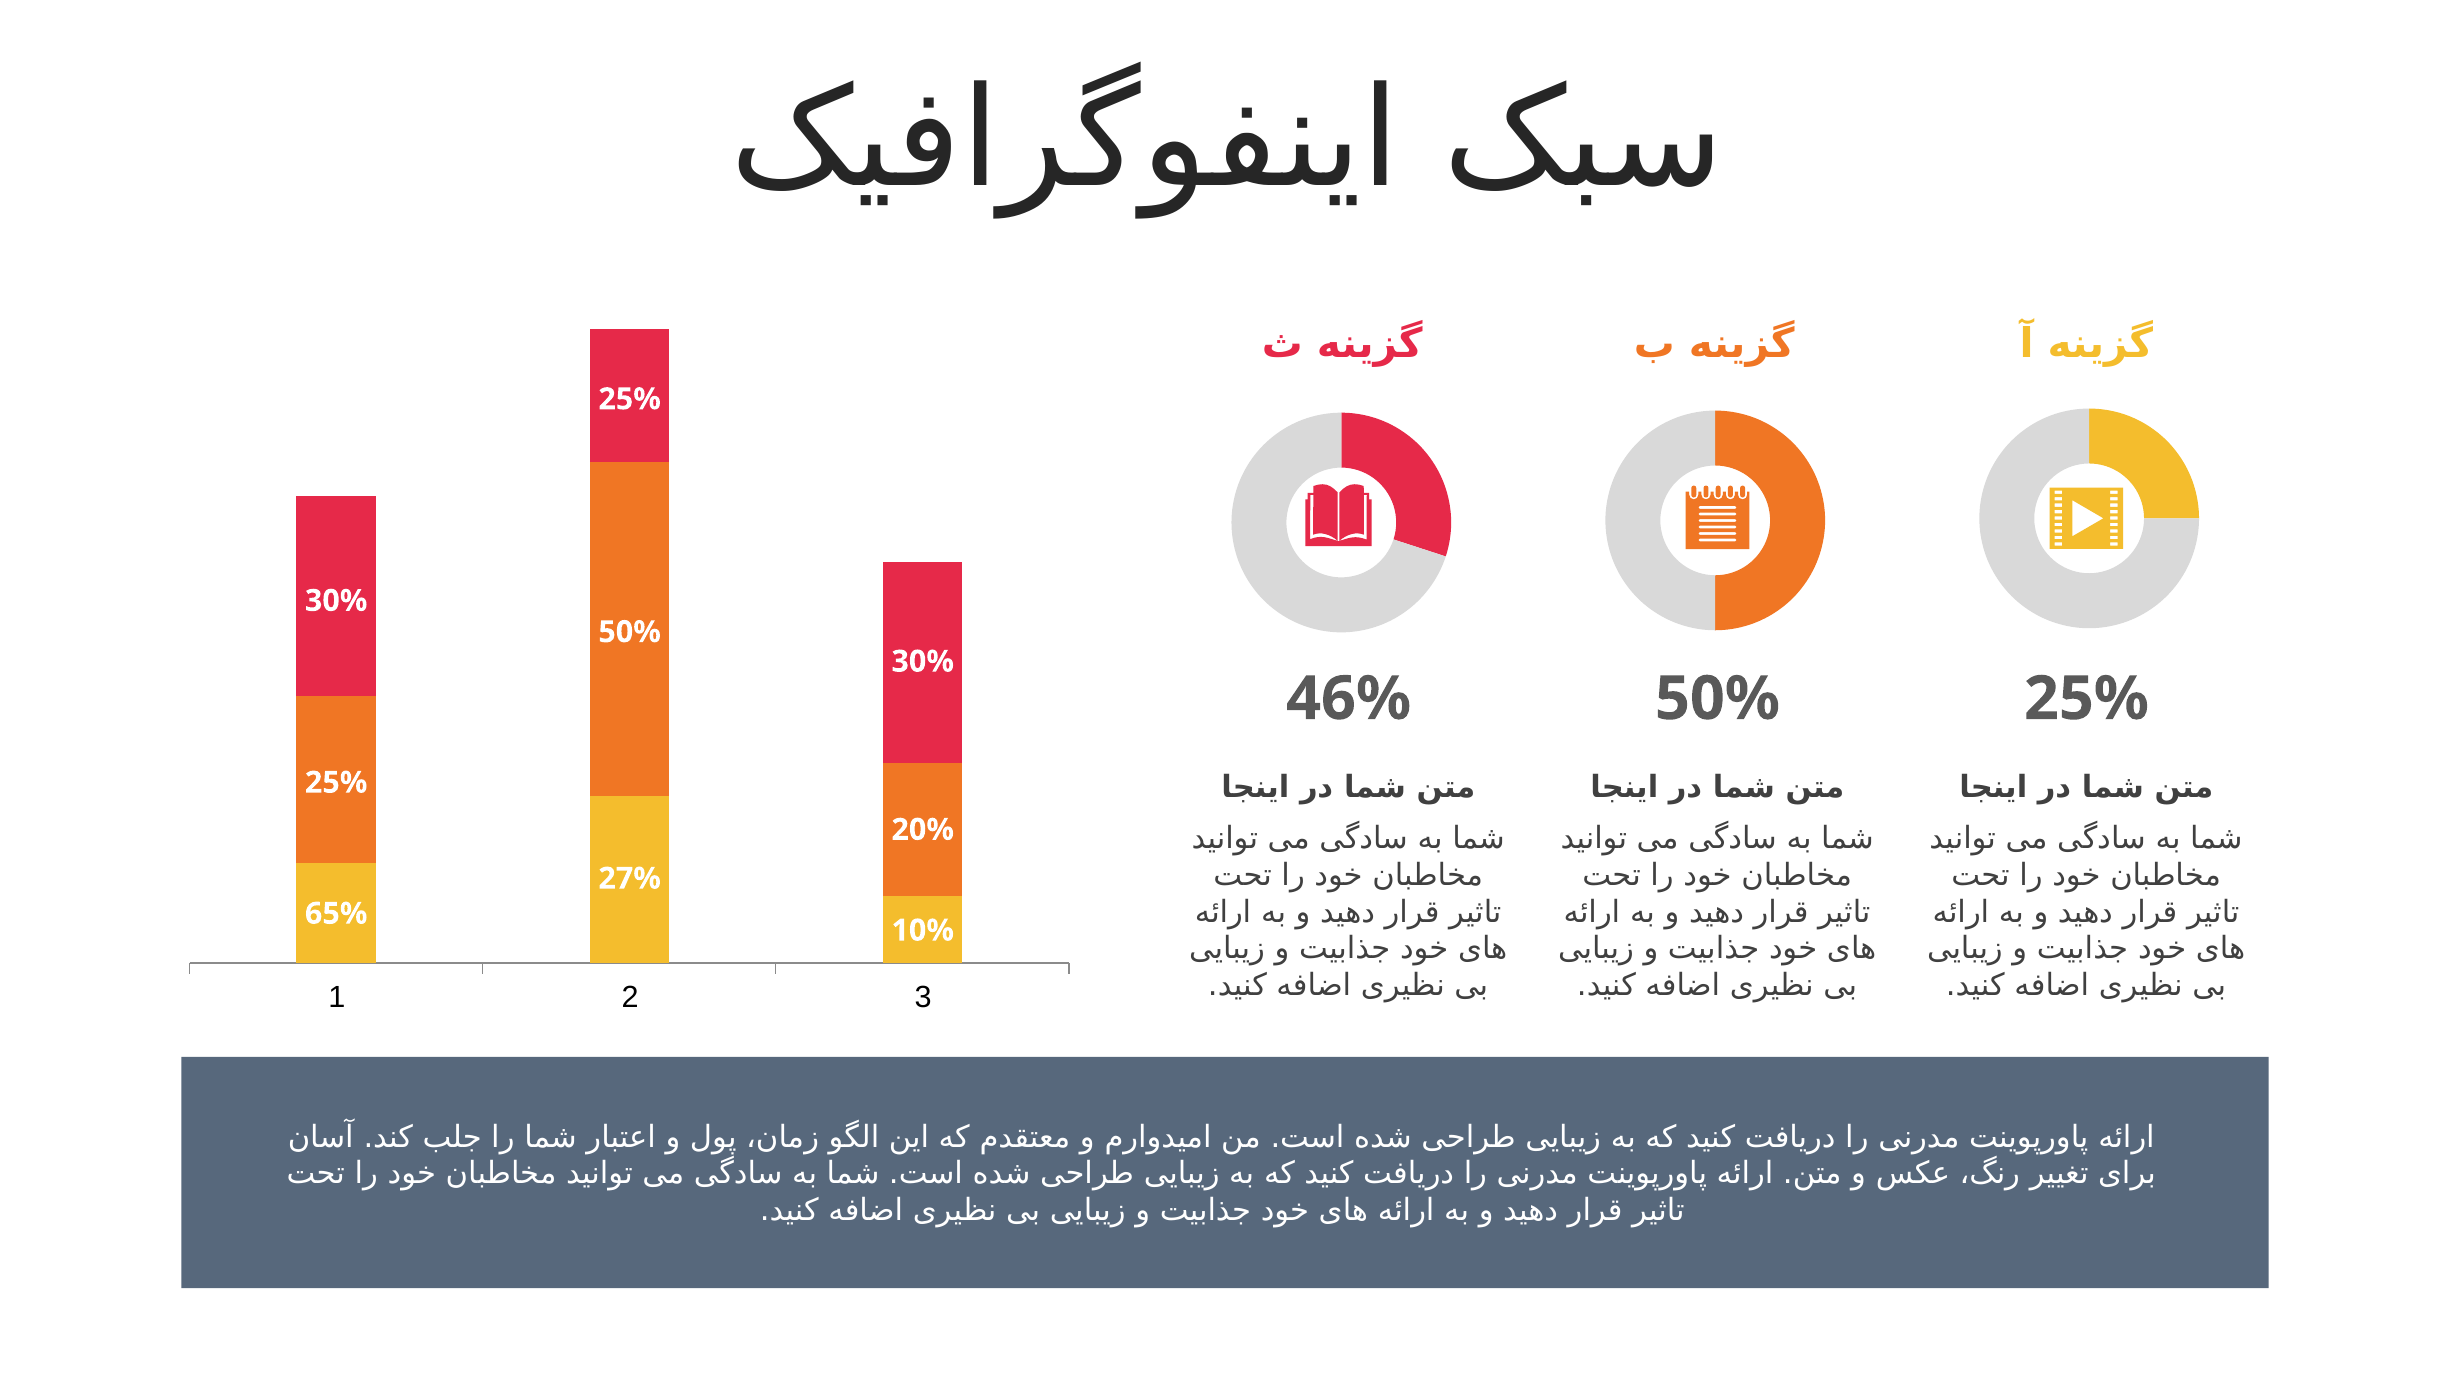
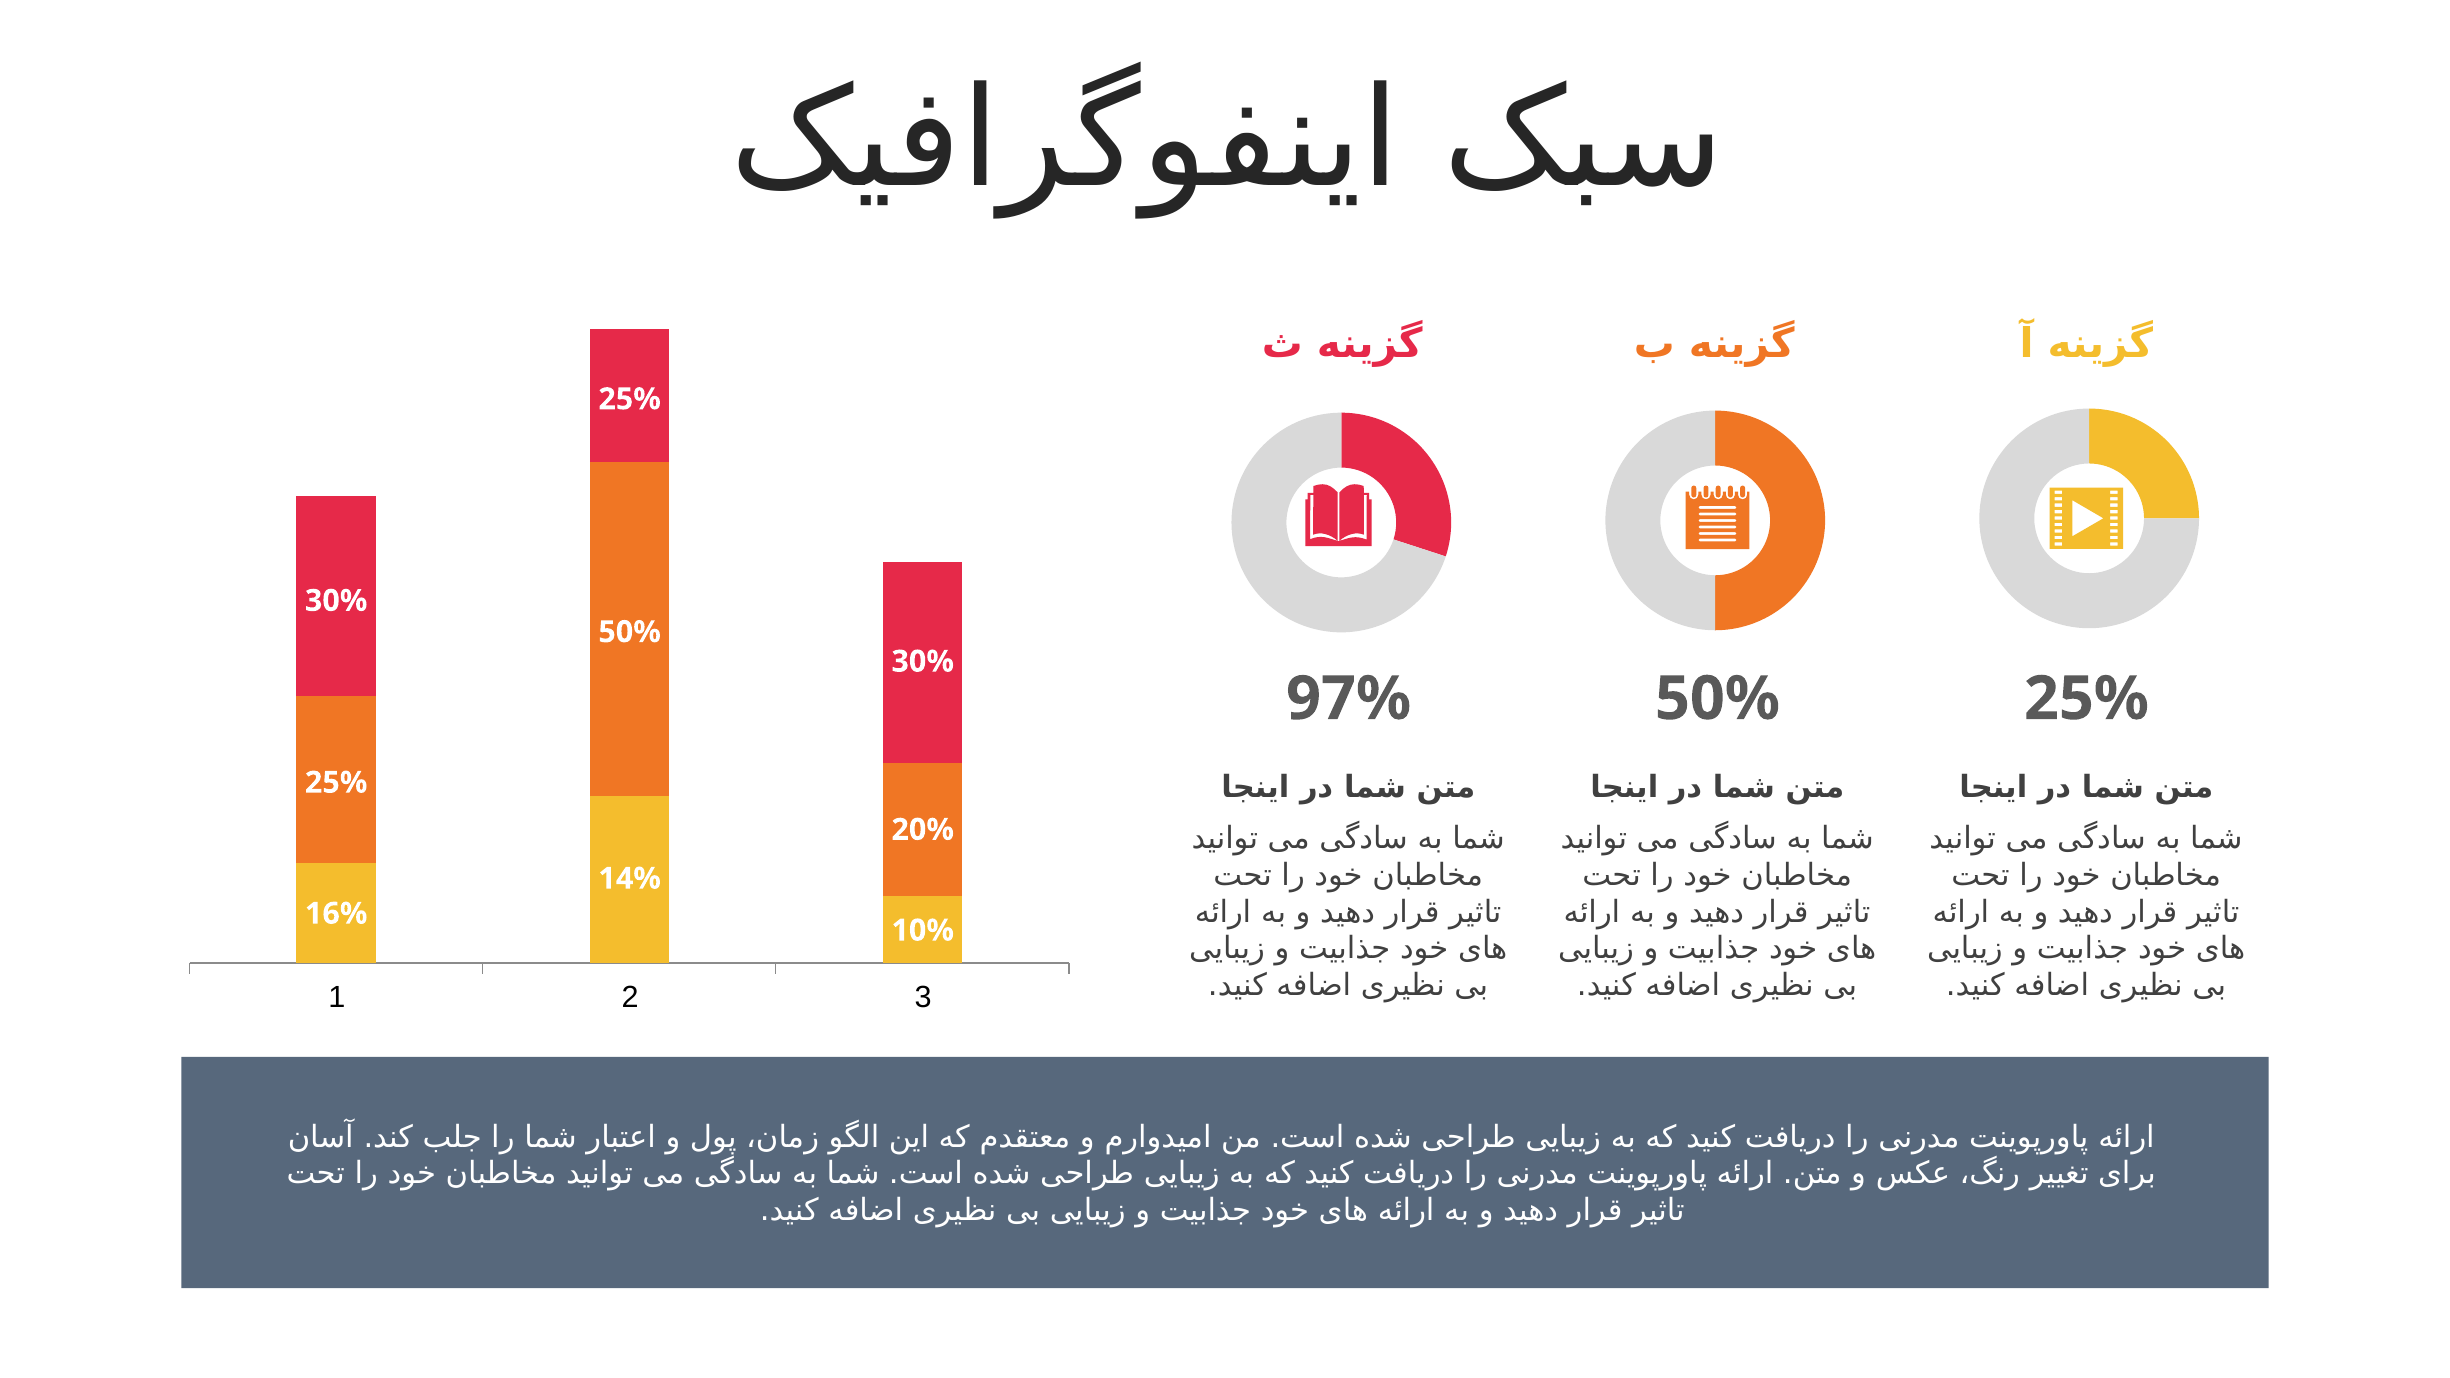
46%: 46% -> 97% (1349, 699)
27%: 27% -> 14% (630, 879)
65%: 65% -> 16% (336, 914)
